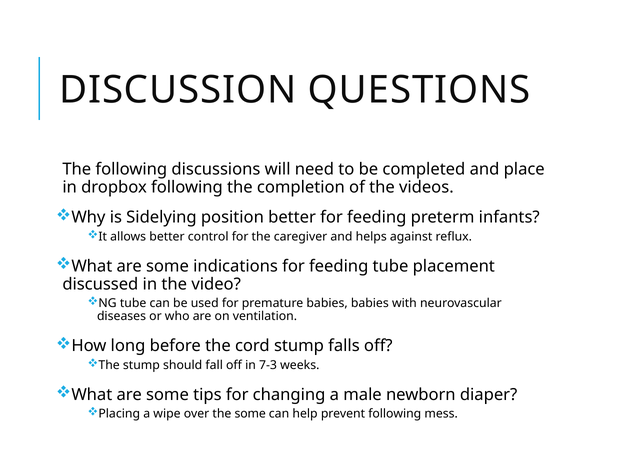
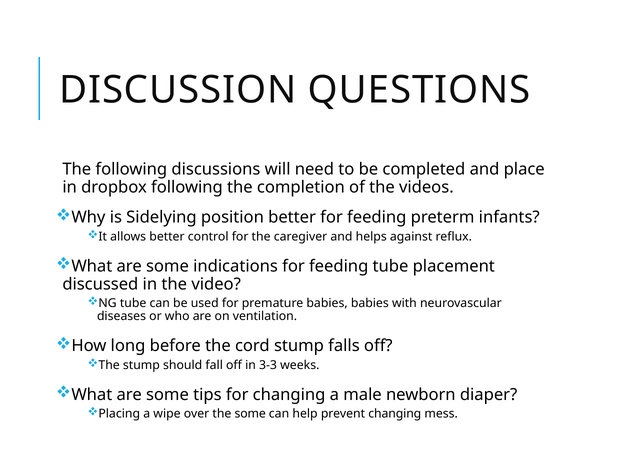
7-3: 7-3 -> 3-3 (268, 365)
prevent following: following -> changing (395, 414)
